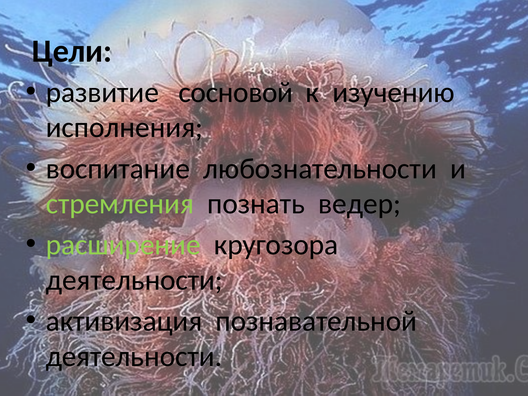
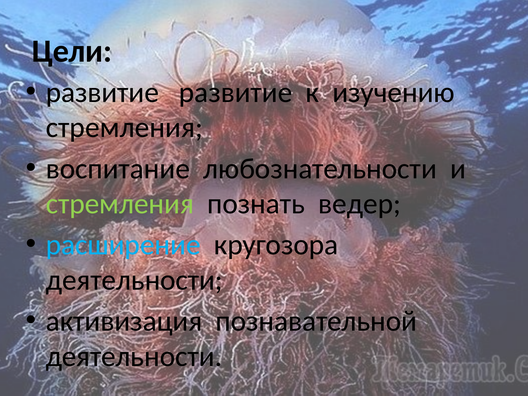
развитие сосновой: сосновой -> развитие (236, 92)
исполнения: исполнения -> стремления (124, 128)
расширение colour: light green -> light blue (123, 245)
